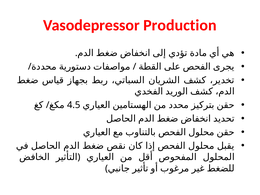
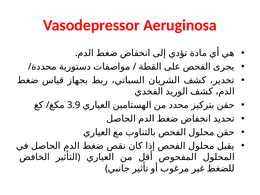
Production: Production -> Aeruginosa (180, 25)
4.5: 4.5 -> 3.9 (74, 105)
